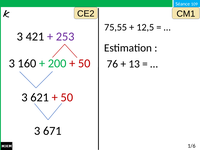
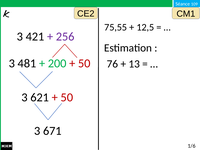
253: 253 -> 256 (65, 37)
160: 160 -> 481 (27, 63)
